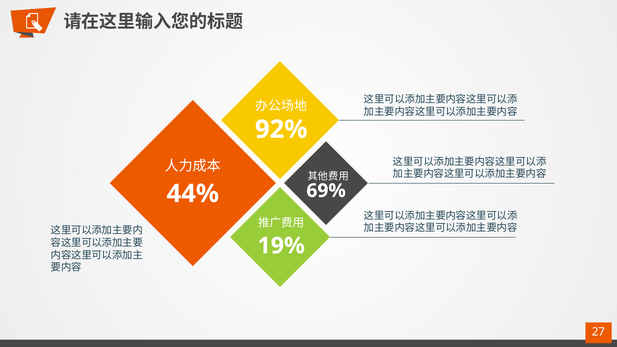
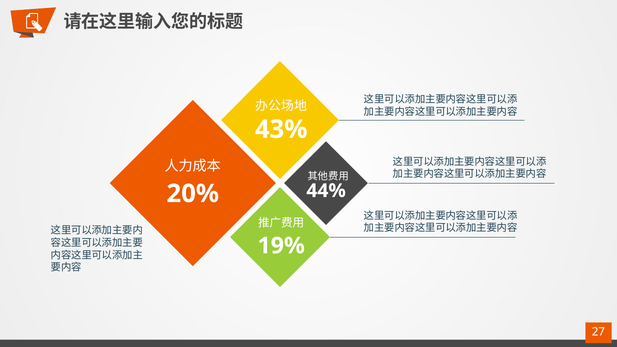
92%: 92% -> 43% (281, 129)
69%: 69% -> 44% (326, 191)
44%: 44% -> 20% (193, 194)
